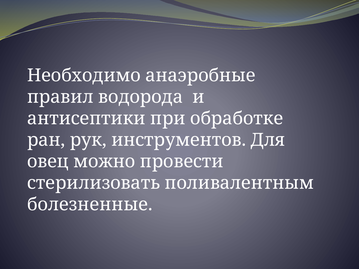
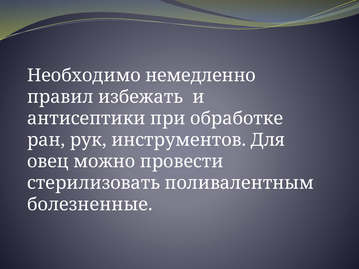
анаэробные: анаэробные -> немедленно (201, 76)
водорода: водорода -> избежать (141, 97)
